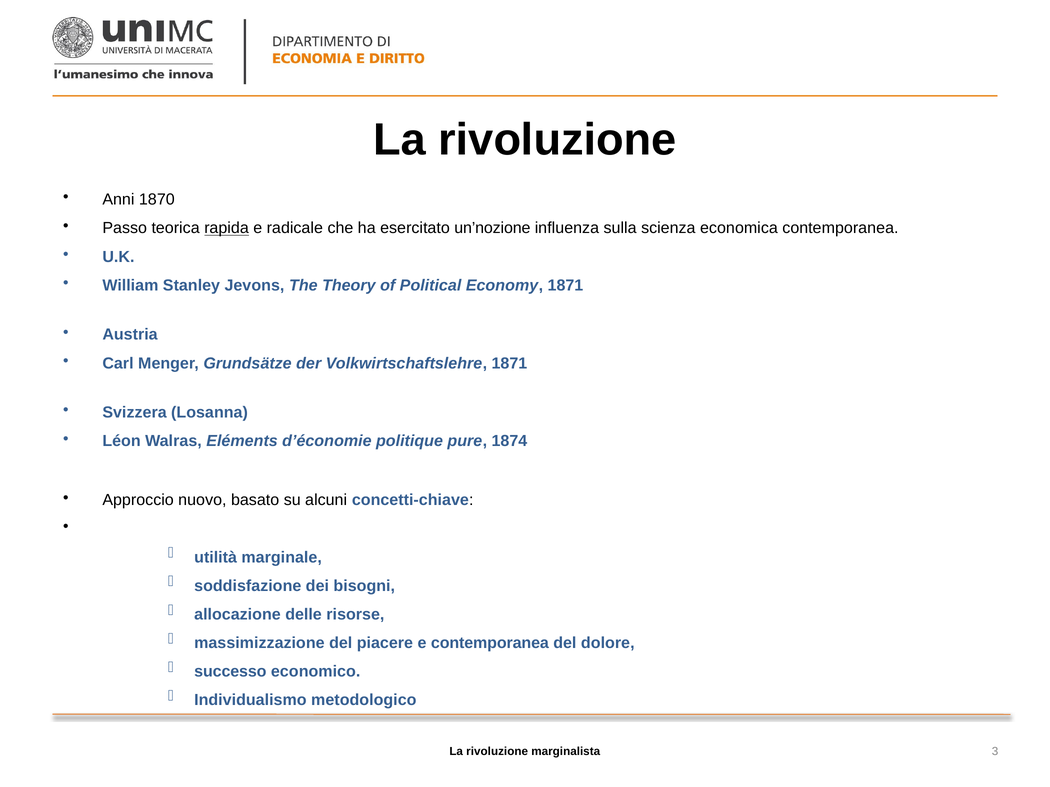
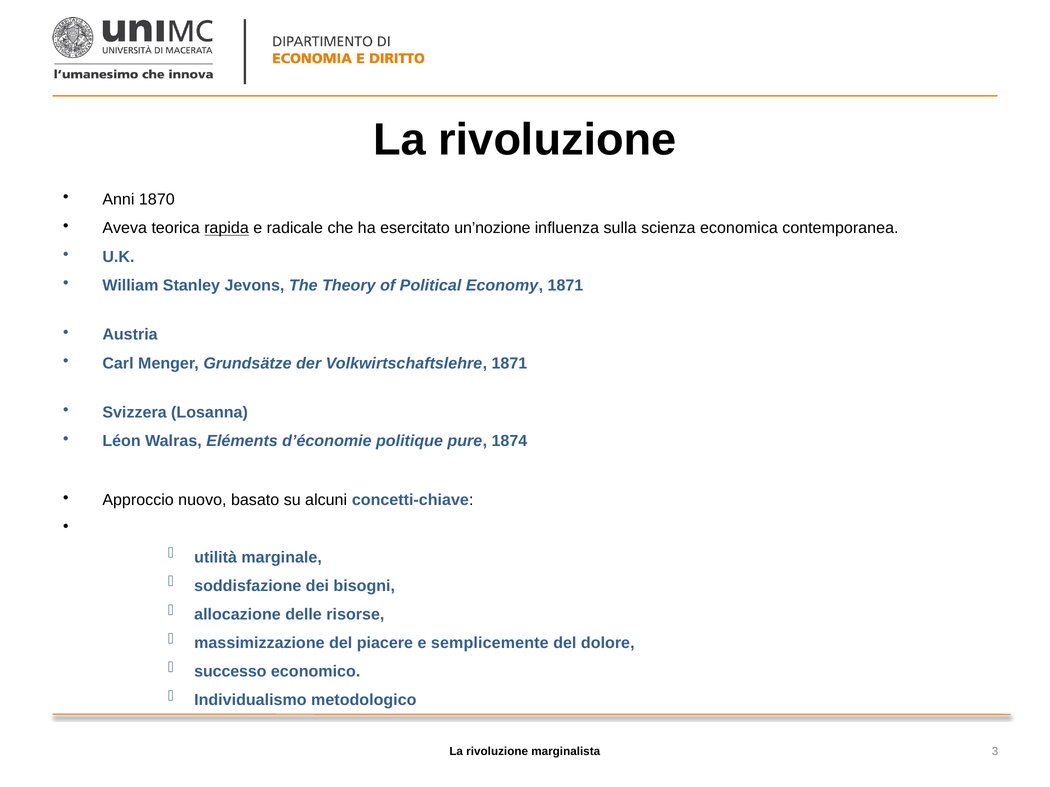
Passo: Passo -> Aveva (125, 228)
e contemporanea: contemporanea -> semplicemente (490, 643)
